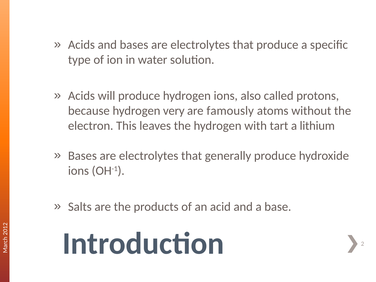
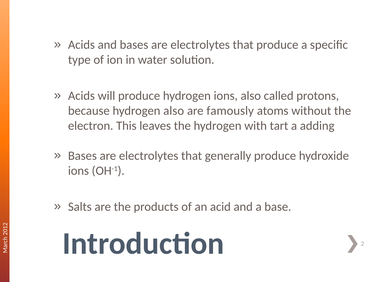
hydrogen very: very -> also (174, 111)
lithium: lithium -> adding (317, 126)
